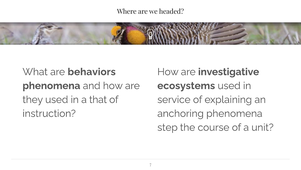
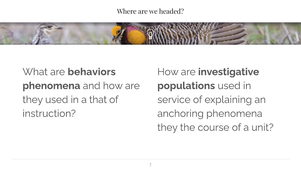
ecosystems: ecosystems -> populations (186, 85)
step: step -> they (168, 127)
